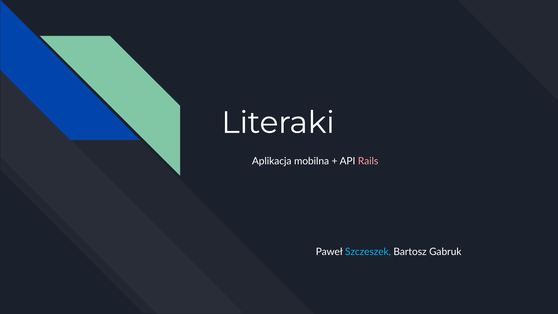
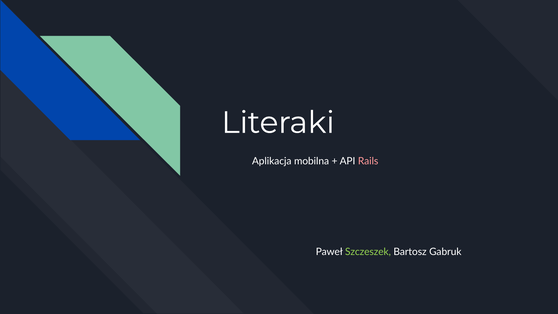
Szczeszek colour: light blue -> light green (368, 252)
